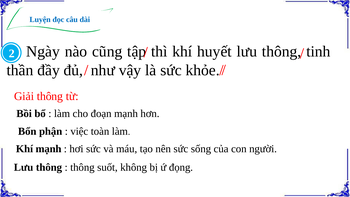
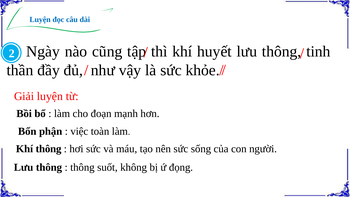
Giải thông: thông -> luyện (50, 96)
Khí mạnh: mạnh -> thông (49, 149)
